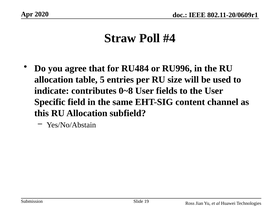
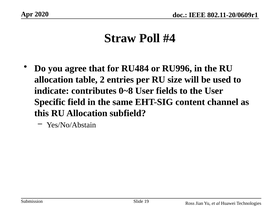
5: 5 -> 2 (102, 80)
